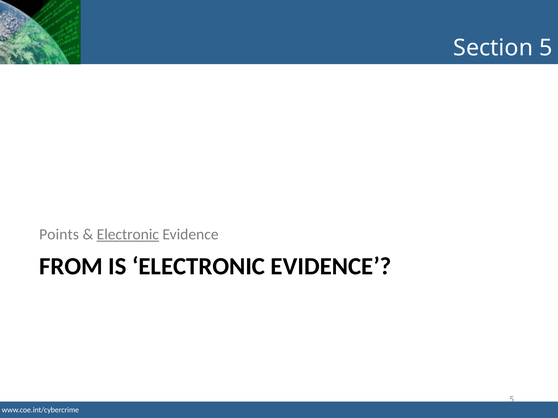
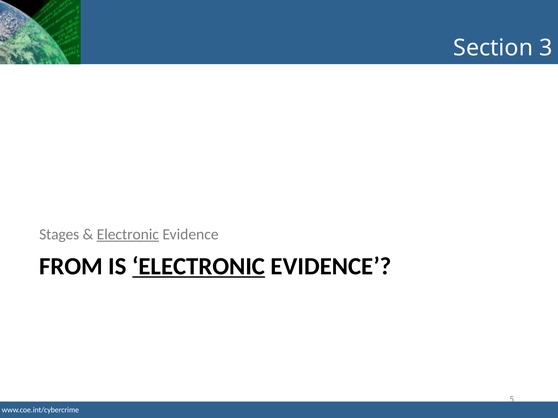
Section 5: 5 -> 3 (546, 48)
Points: Points -> Stages (59, 235)
ELECTRONIC underline: none -> present (199, 267)
